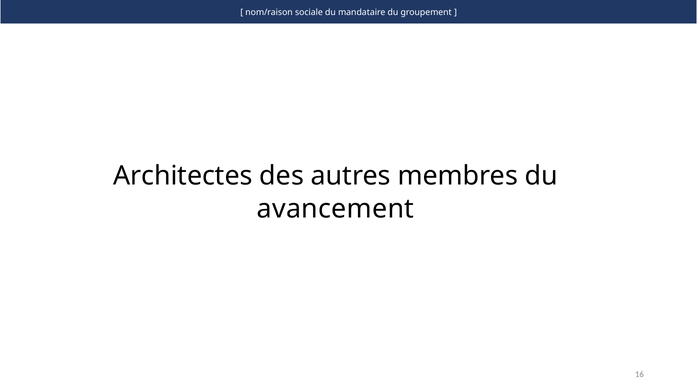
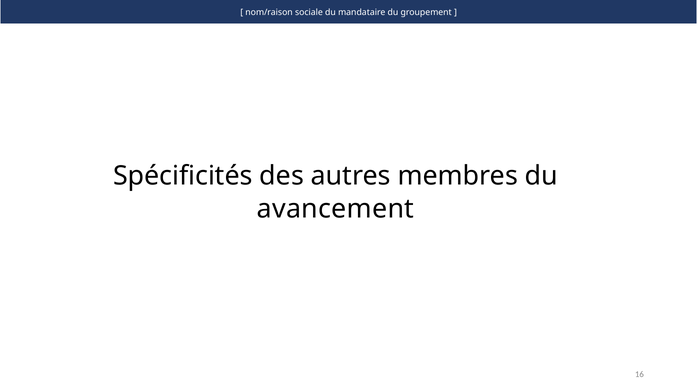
Architectes: Architectes -> Spécificités (183, 176)
